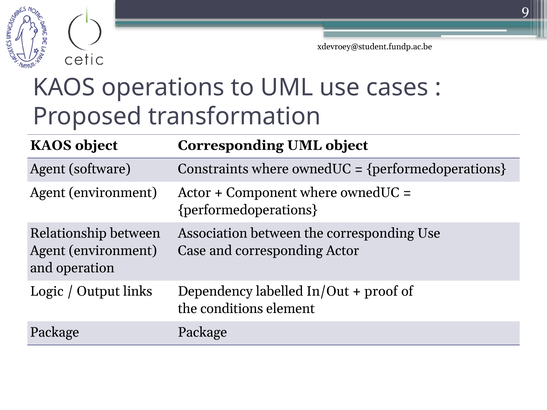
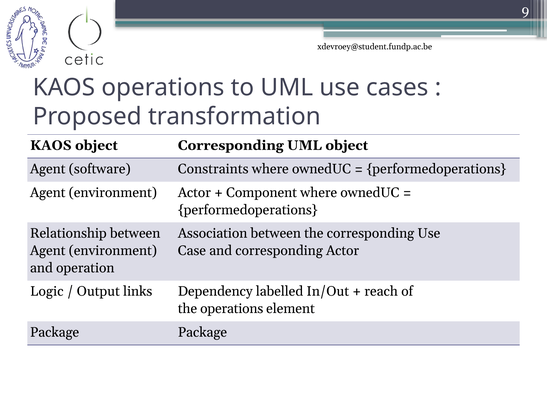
proof: proof -> reach (381, 292)
the conditions: conditions -> operations (232, 309)
